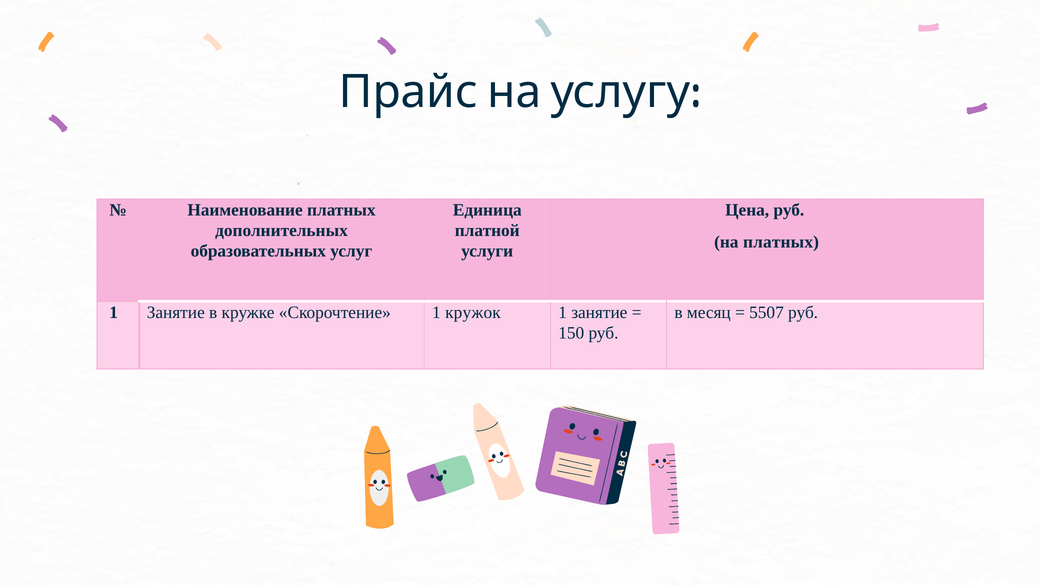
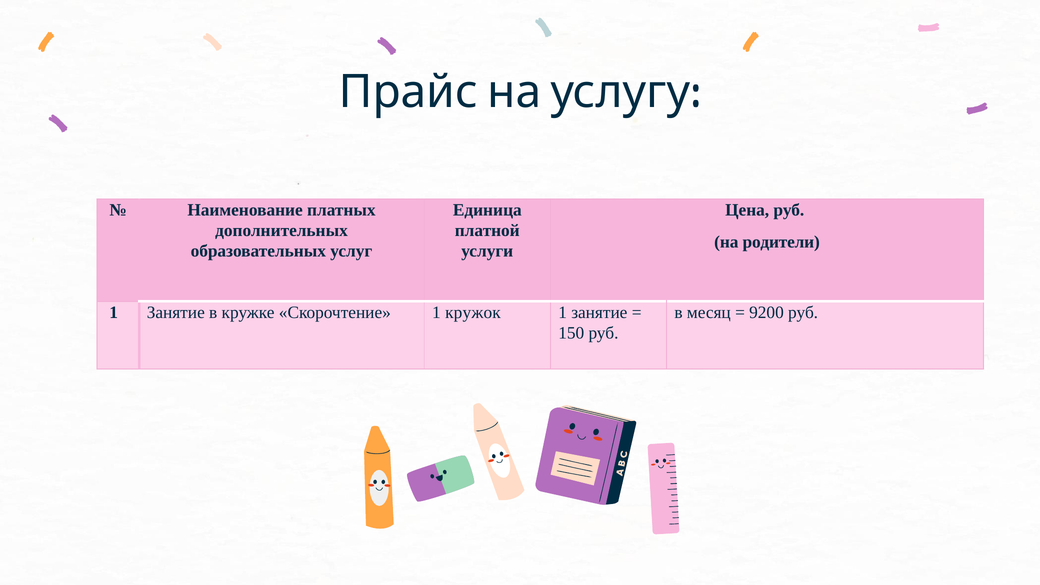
на платных: платных -> родители (781, 242)
5507: 5507 -> 9200 (766, 312)
